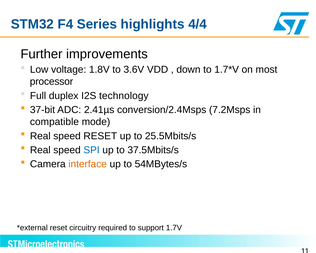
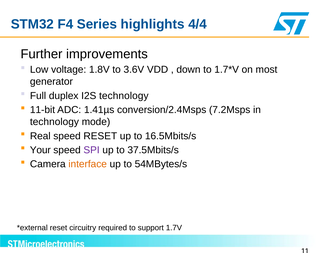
processor: processor -> generator (51, 82)
37-bit: 37-bit -> 11-bit (42, 110)
2.41µs: 2.41µs -> 1.41µs (99, 110)
compatible: compatible -> technology (54, 122)
25.5Mbits/s: 25.5Mbits/s -> 16.5Mbits/s (171, 136)
Real: Real -> Your (40, 150)
SPI colour: blue -> purple (92, 150)
